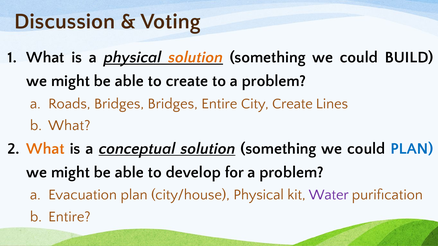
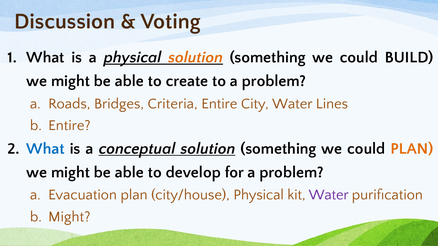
Bridges Bridges: Bridges -> Criteria (173, 104)
City Create: Create -> Water (292, 104)
What: What -> Entire (69, 126)
What colour: orange -> blue (45, 149)
PLAN colour: blue -> orange (412, 149)
Entire: Entire -> Might (69, 217)
